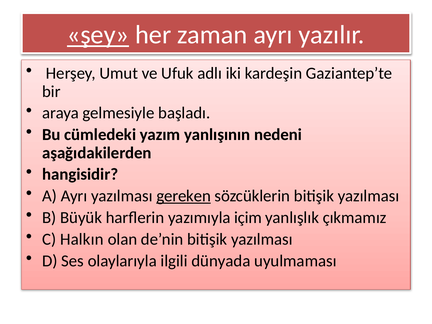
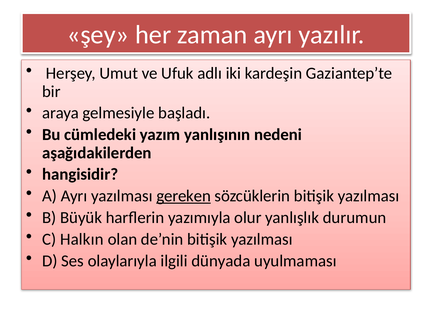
şey underline: present -> none (98, 35)
içim: içim -> olur (248, 218)
çıkmamız: çıkmamız -> durumun (355, 218)
